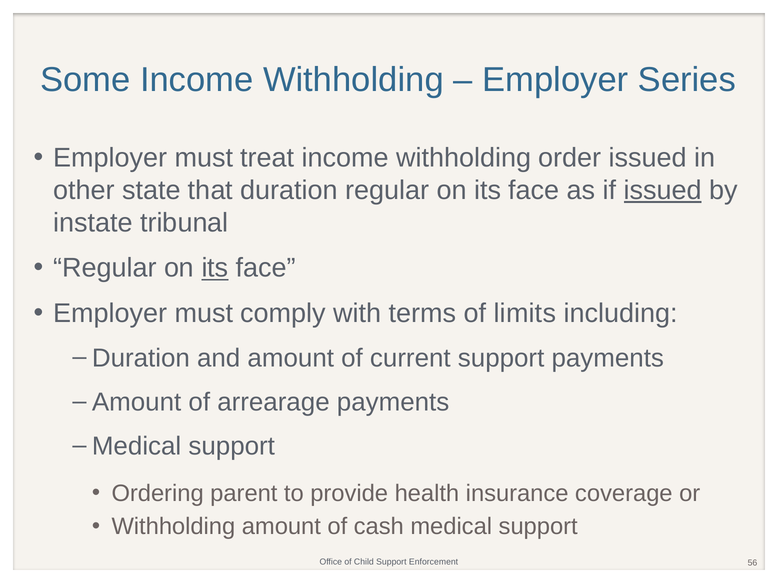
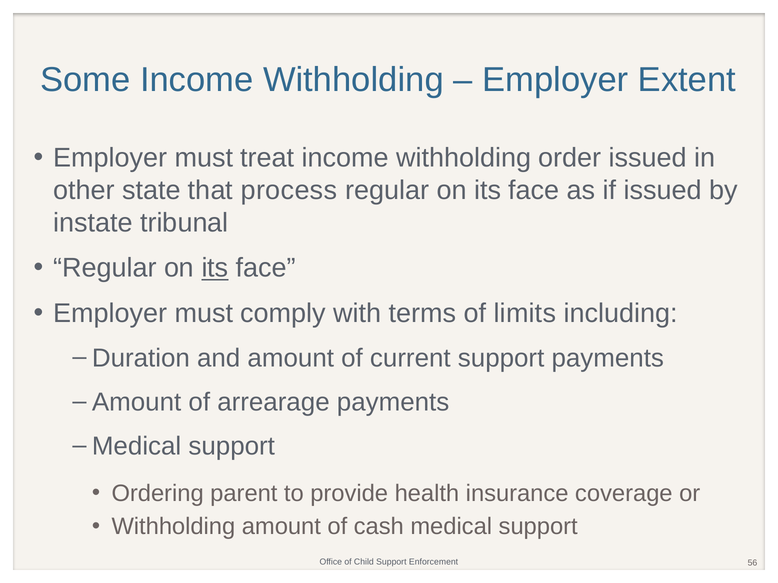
Series: Series -> Extent (687, 80)
that duration: duration -> process (289, 191)
issued underline: present -> none (663, 191)
